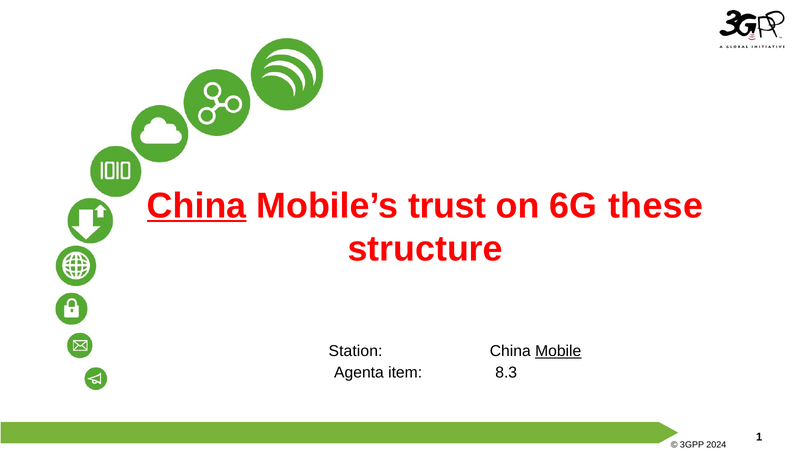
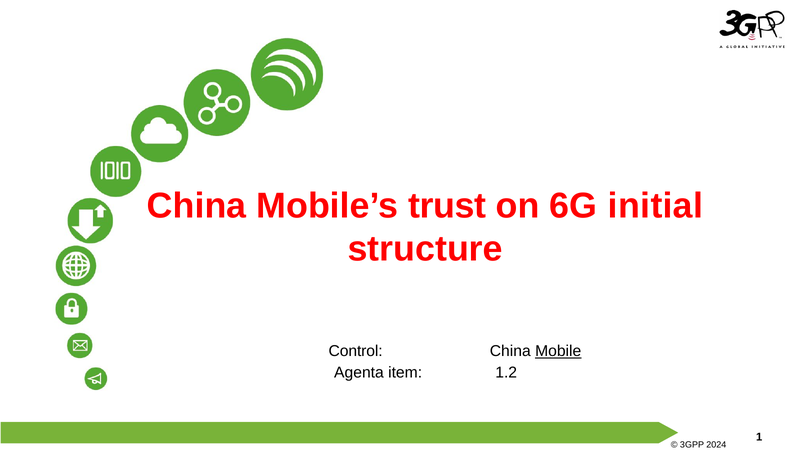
China underline: present -> none (197, 205)
these: these -> initial (656, 205)
Station: Station -> Control (356, 351)
8.3: 8.3 -> 1.2 (506, 372)
